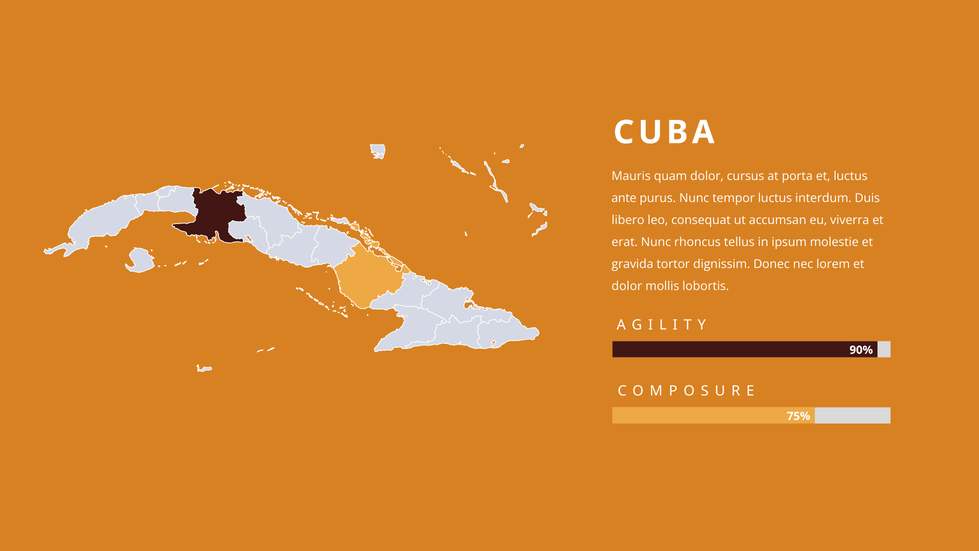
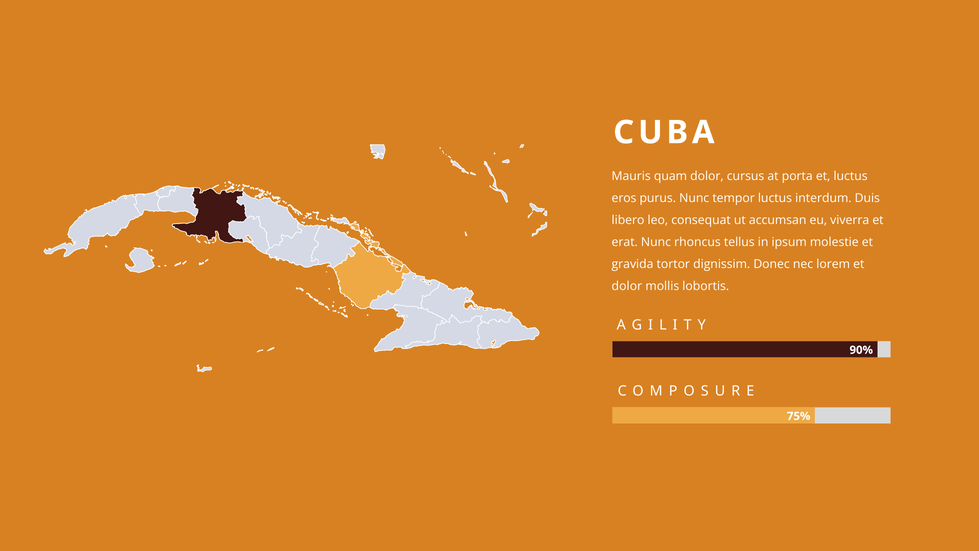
ante: ante -> eros (624, 198)
